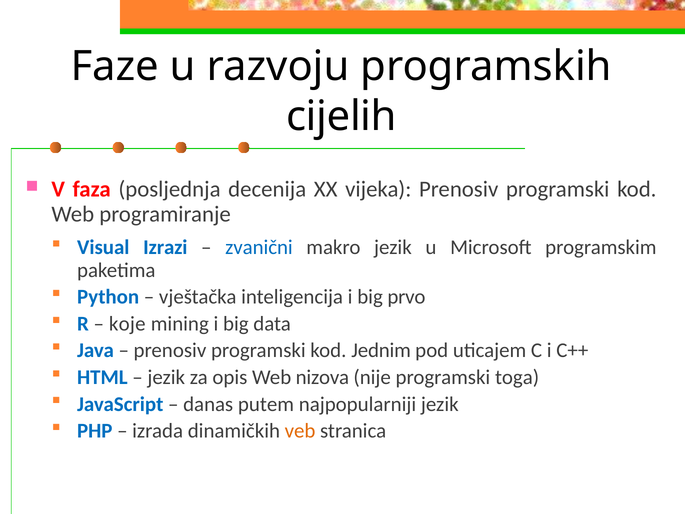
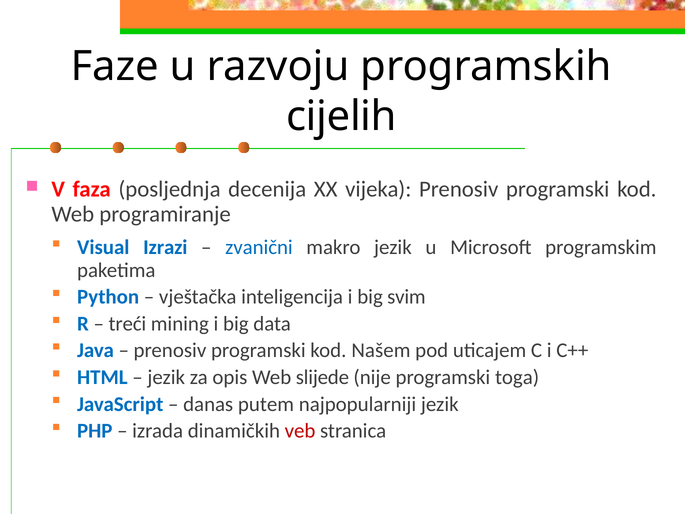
prvo: prvo -> svim (406, 297)
koje: koje -> treći (127, 324)
Jednim: Jednim -> Našem (381, 350)
nizova: nizova -> slijede (322, 377)
veb colour: orange -> red (300, 431)
